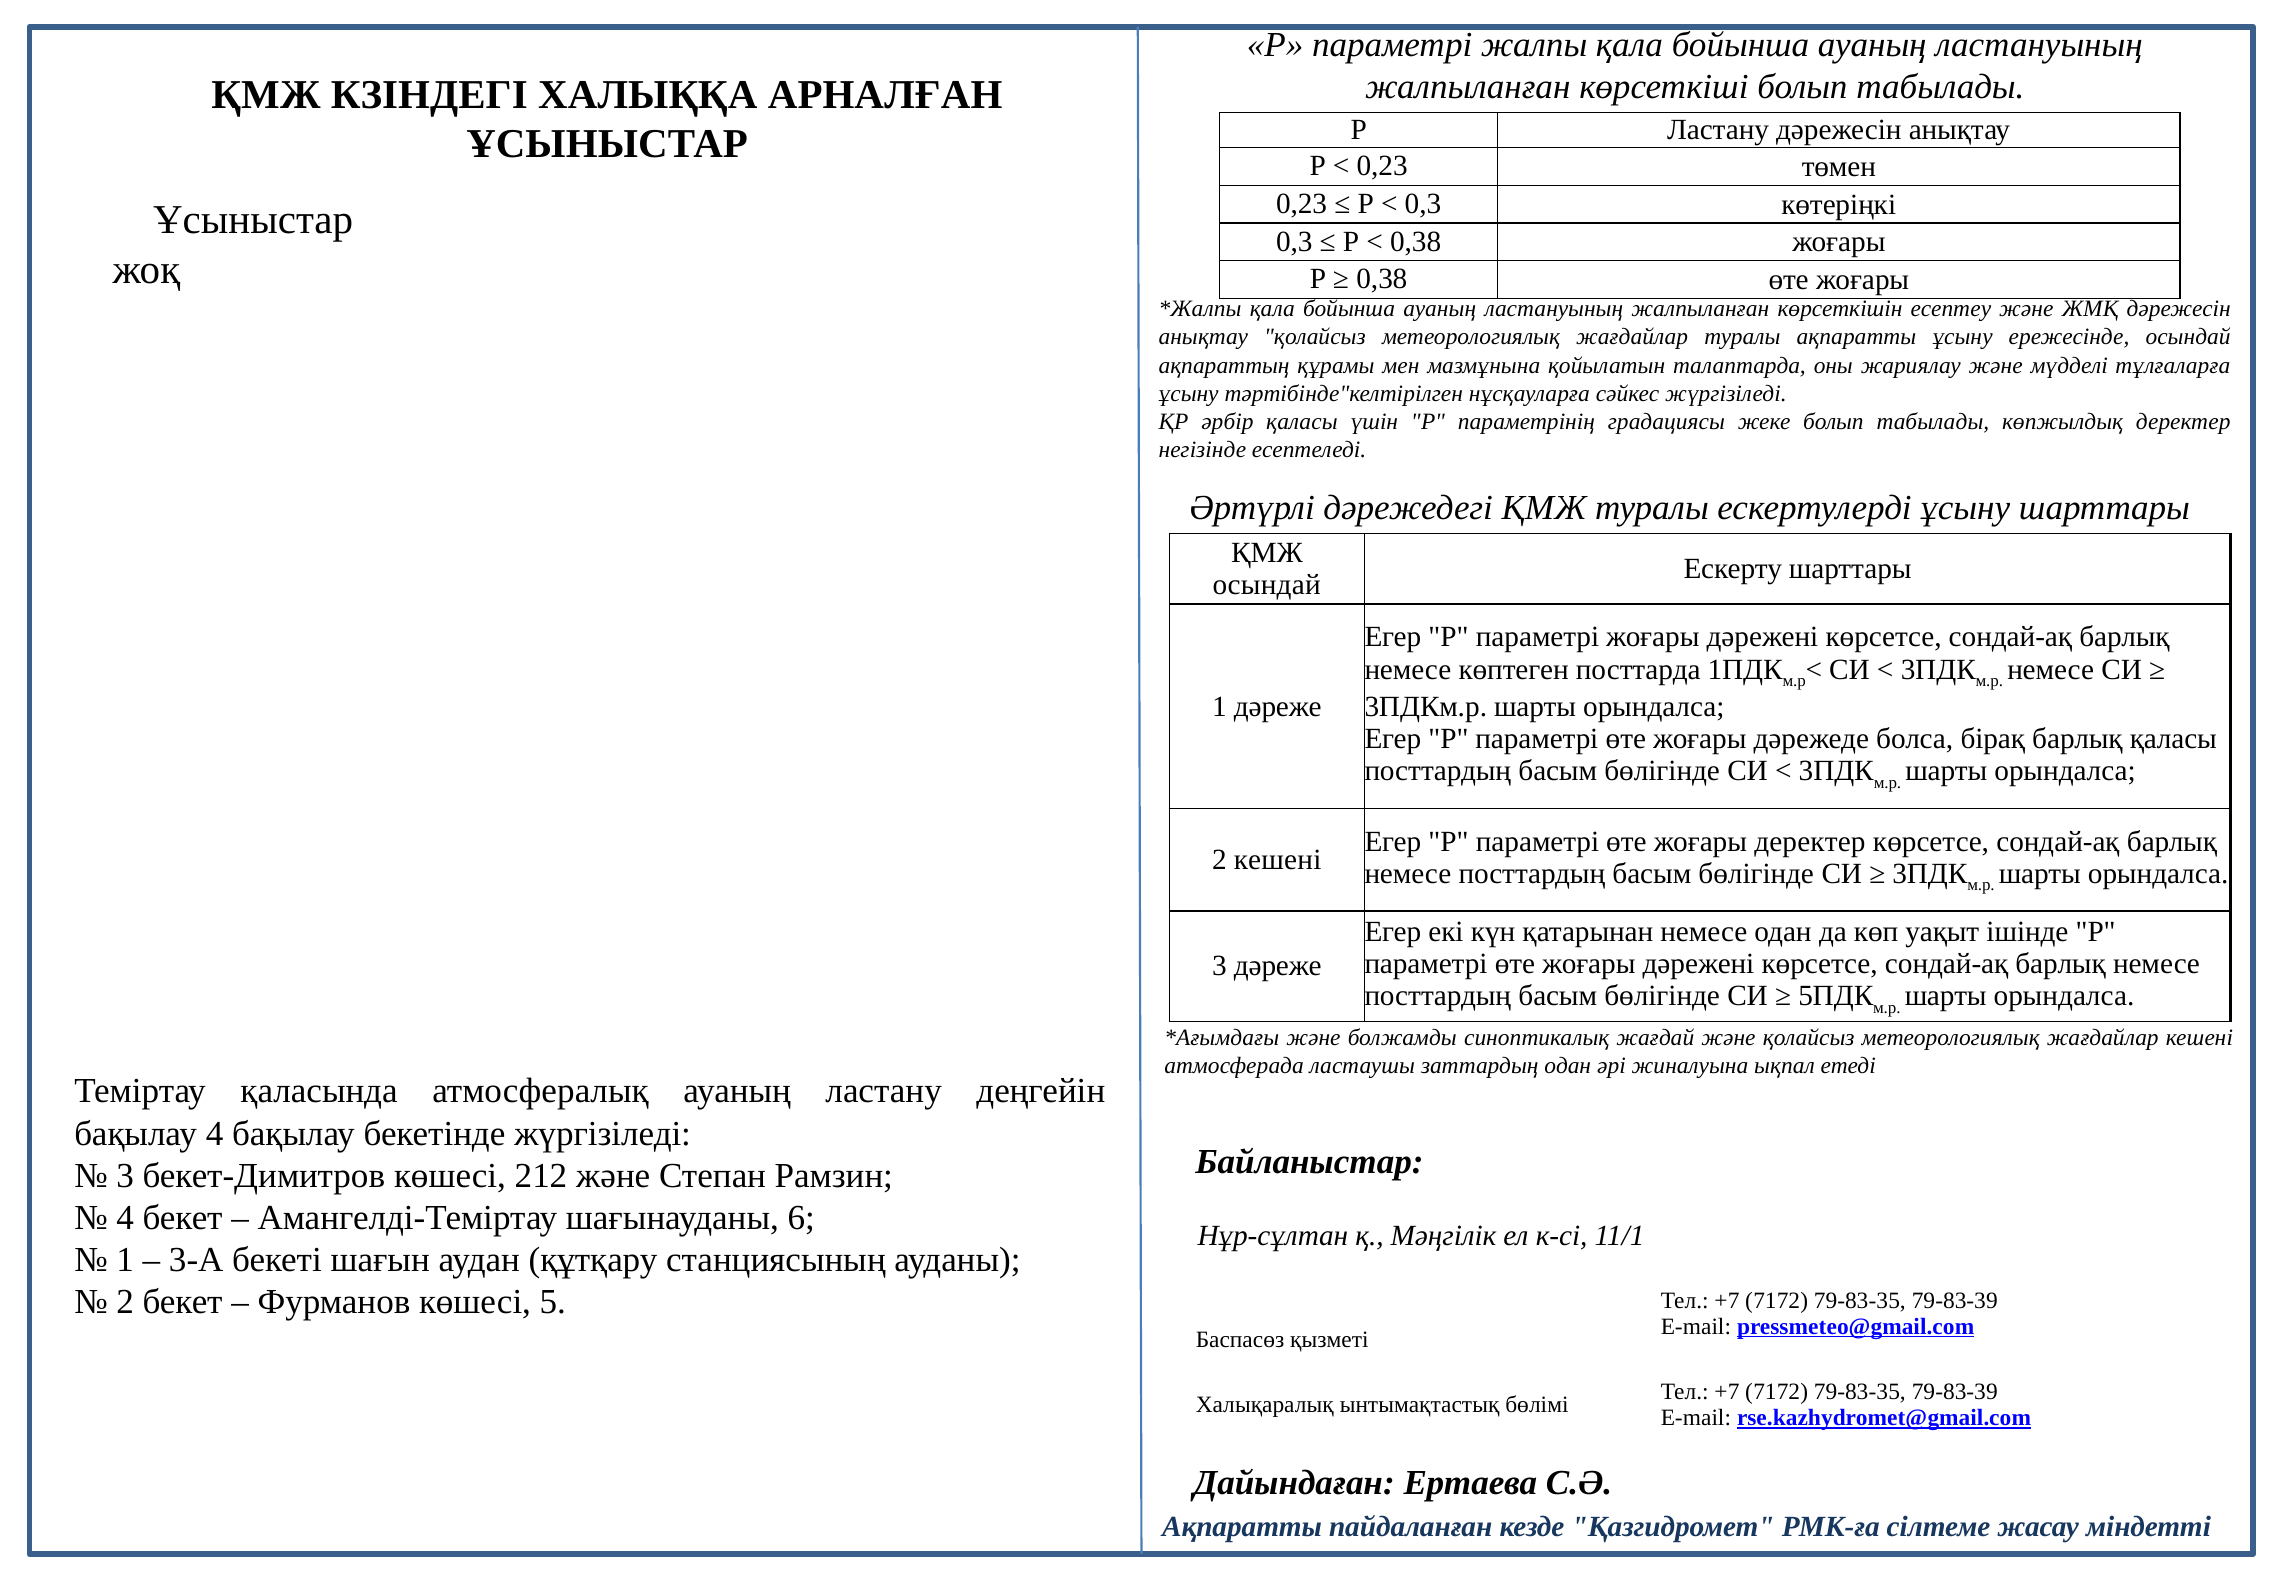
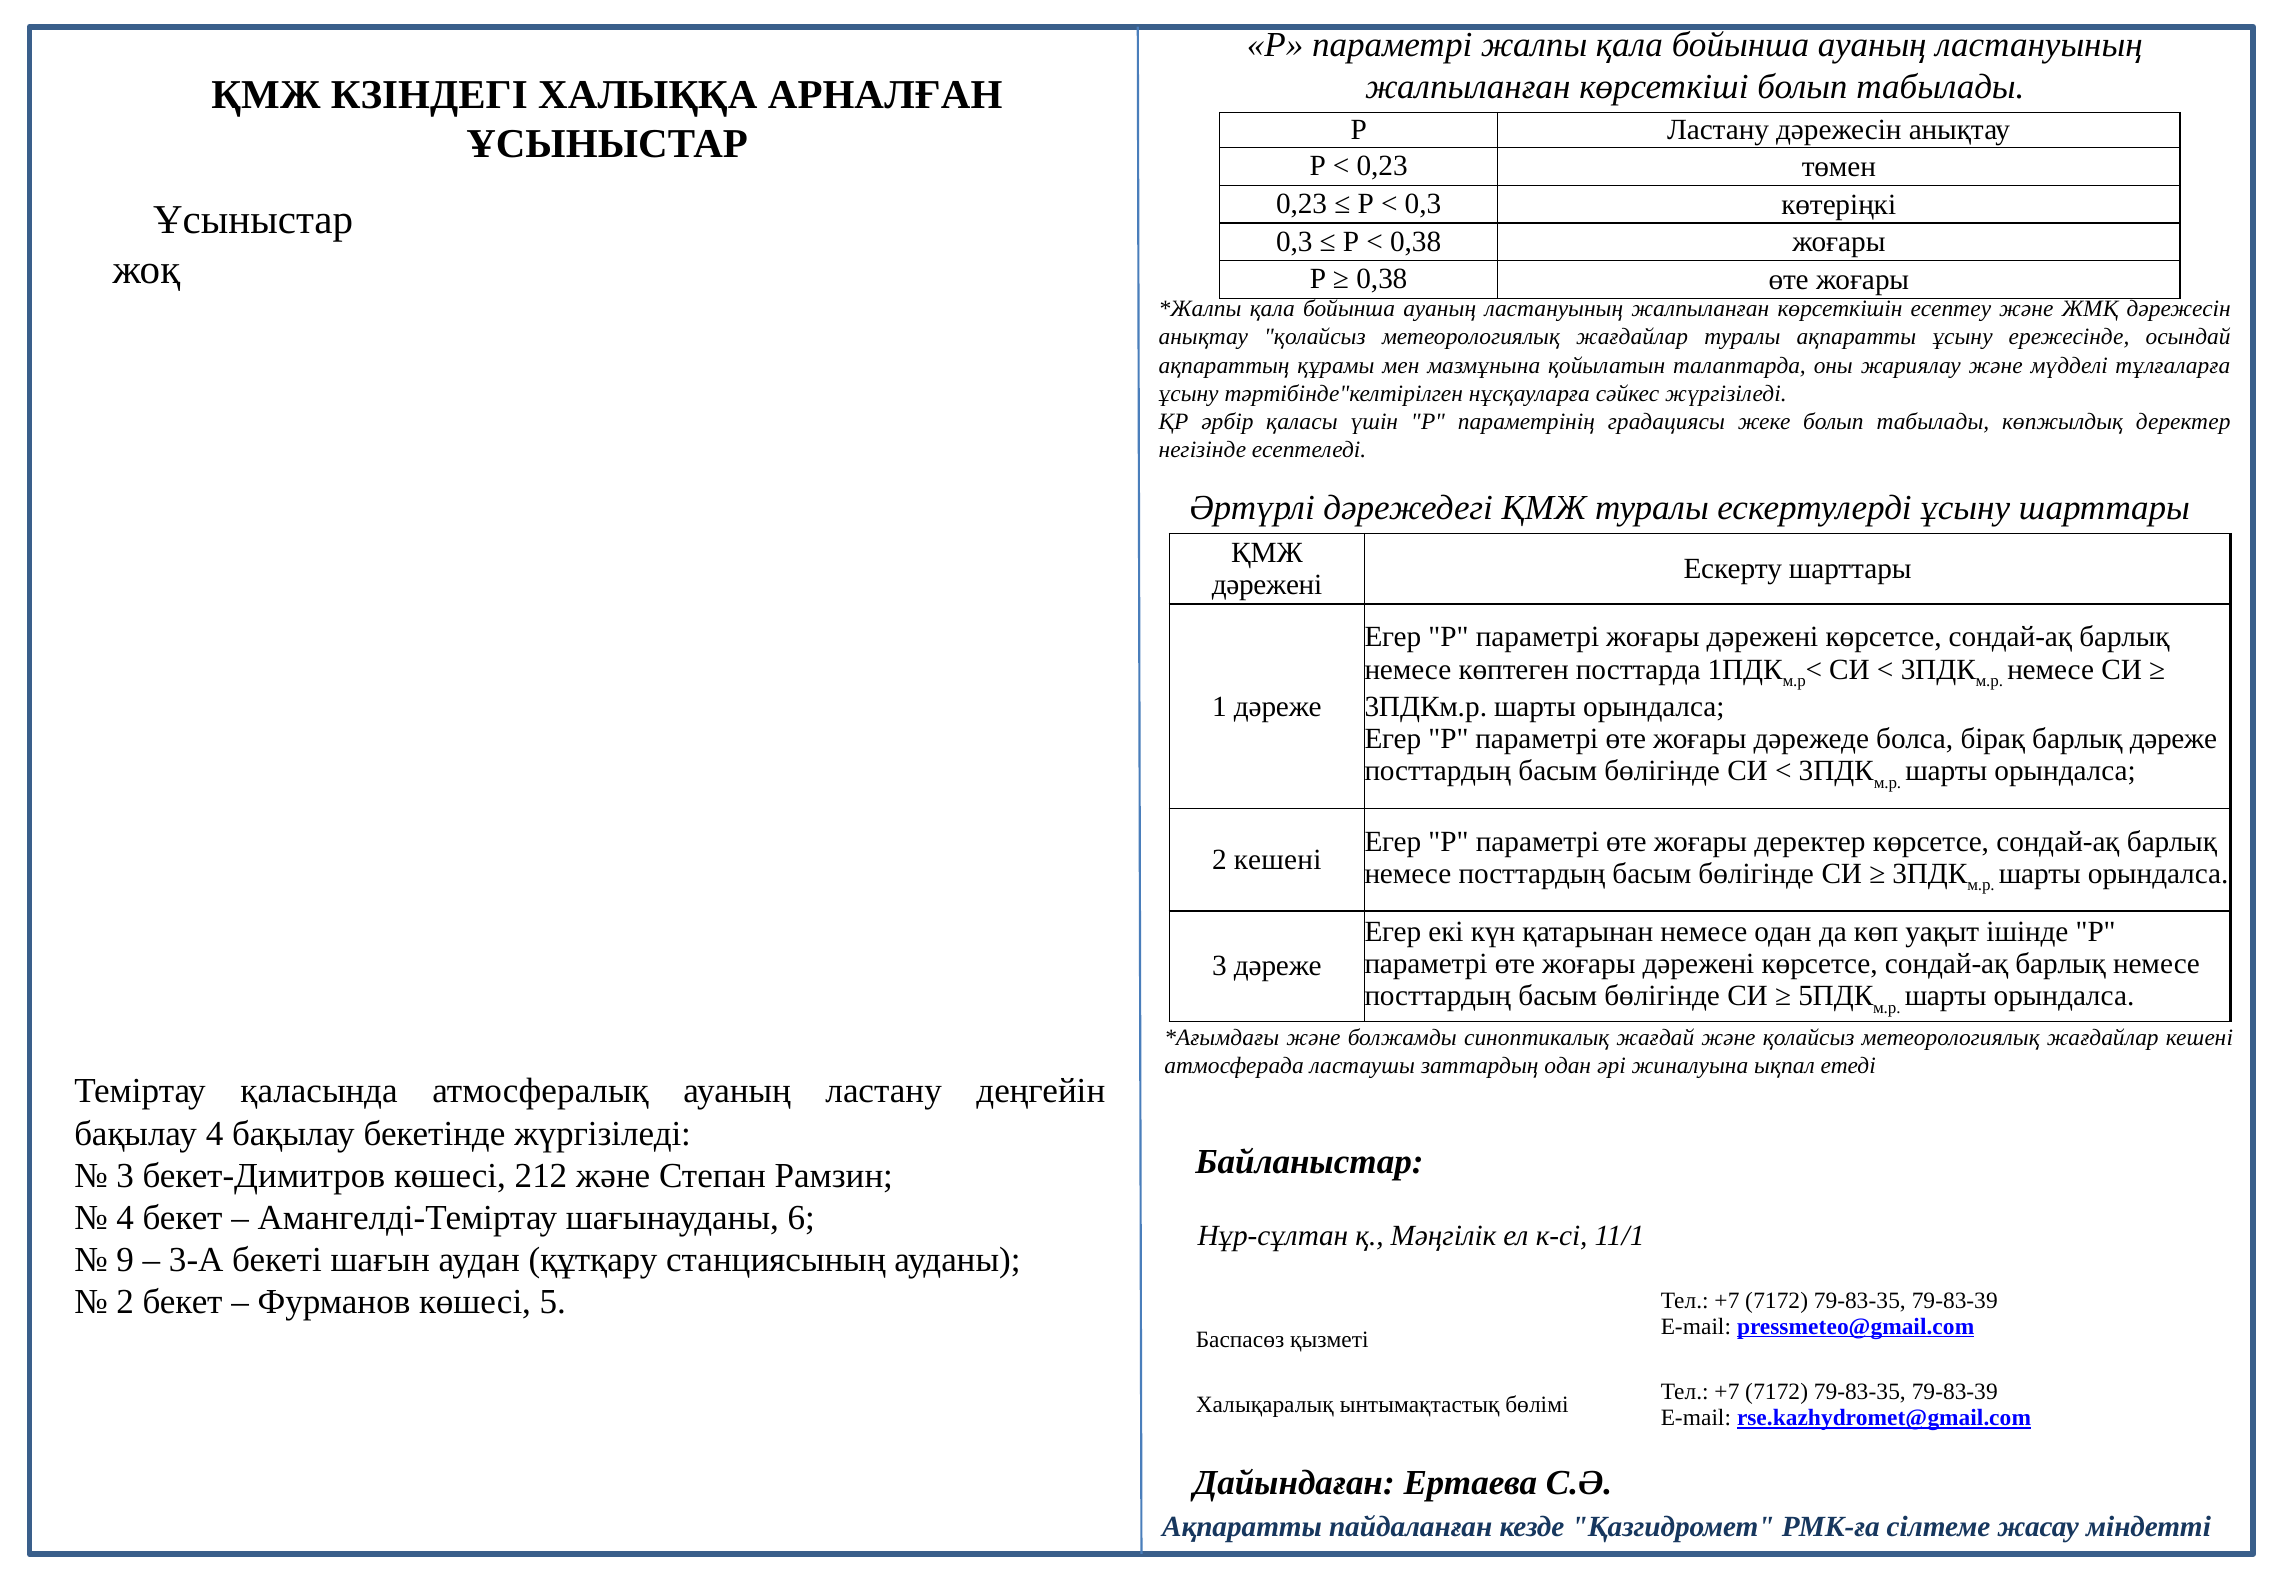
осындай: осындай -> дәрежені (1267, 585)
барлық қаласы: қаласы -> дәреже (2173, 738)
1: 1 -> 9 (125, 1260)
